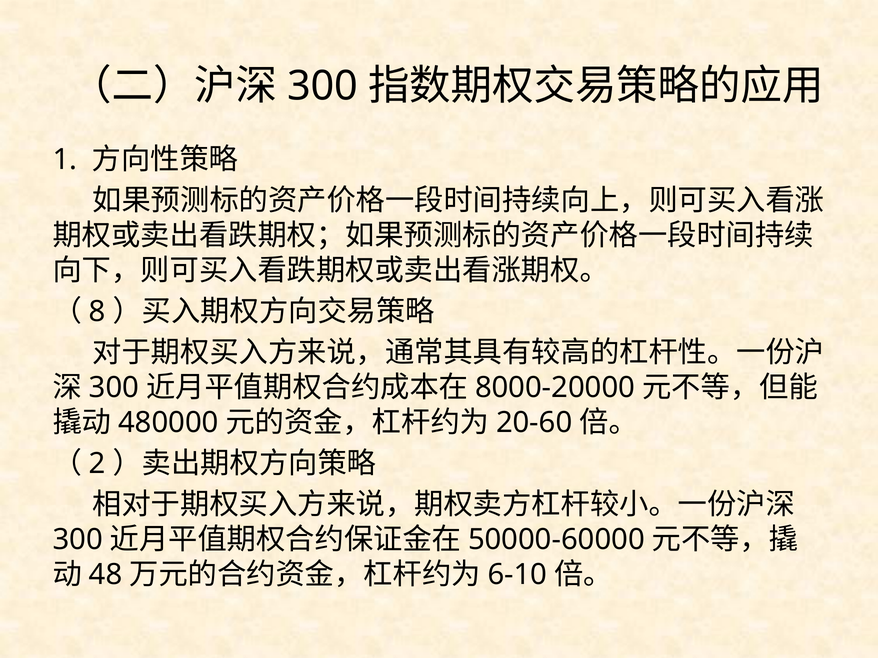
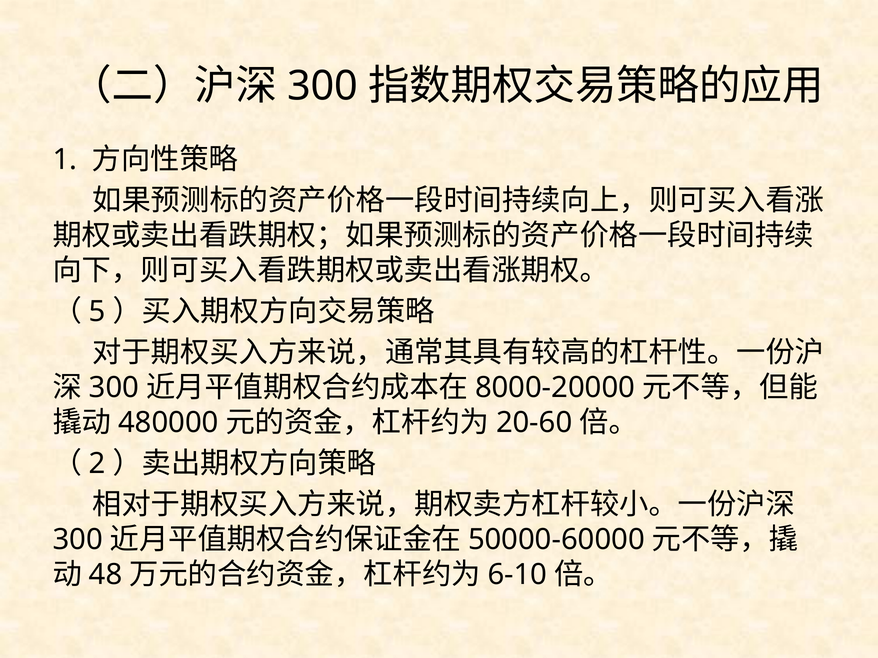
8: 8 -> 5 (97, 312)
